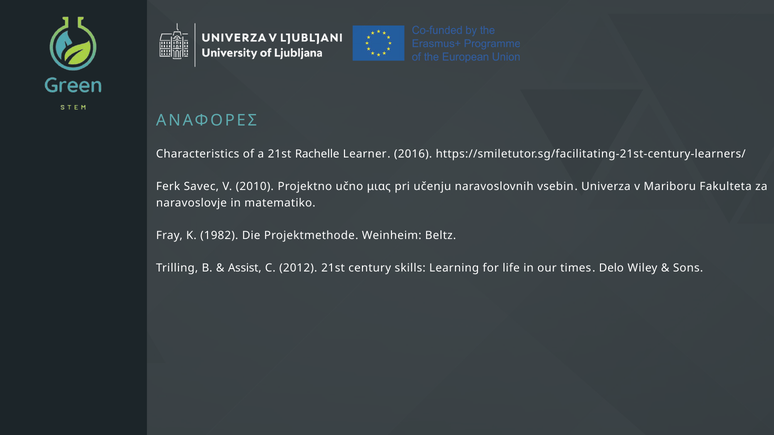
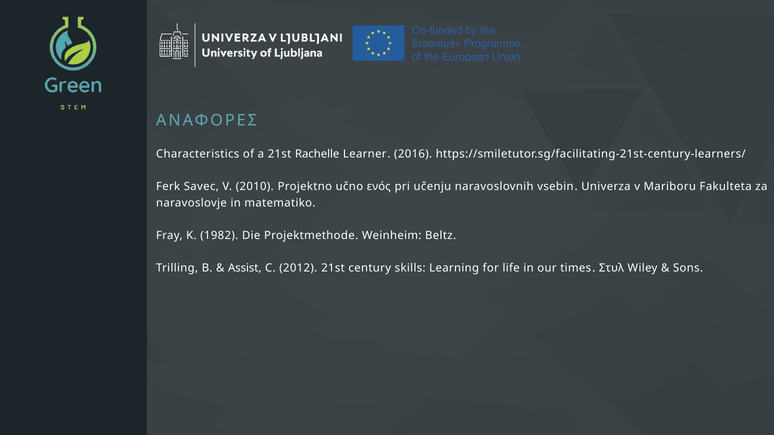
μιας: μιας -> ενός (379, 187)
Delo: Delo -> Στυλ (611, 268)
